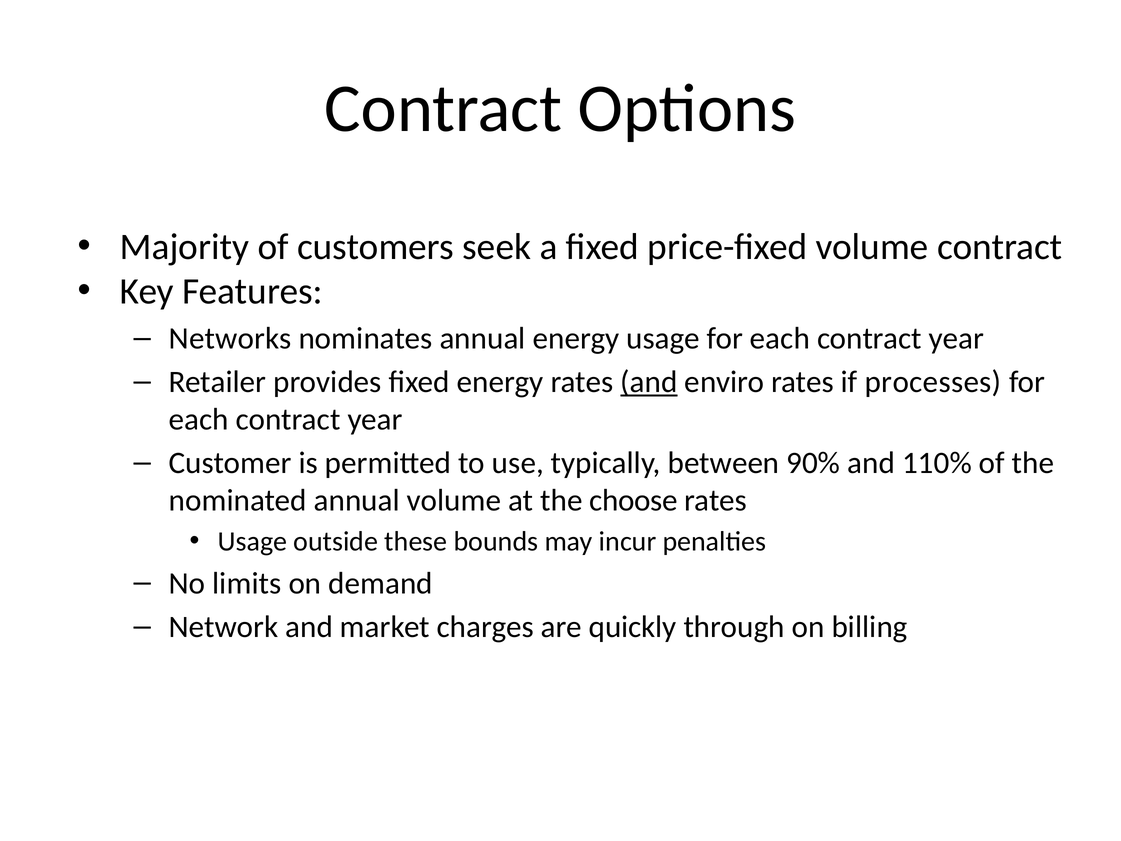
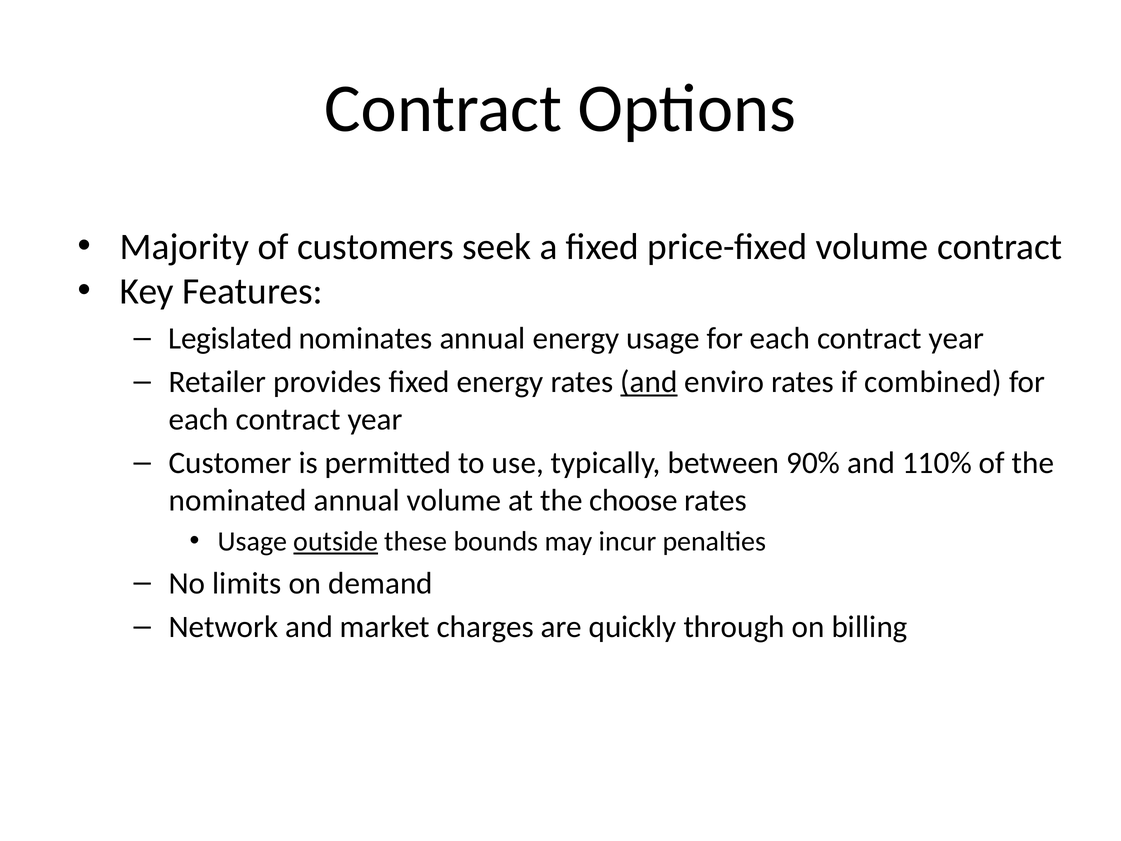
Networks: Networks -> Legislated (230, 338)
processes: processes -> combined (933, 382)
outside underline: none -> present (336, 541)
